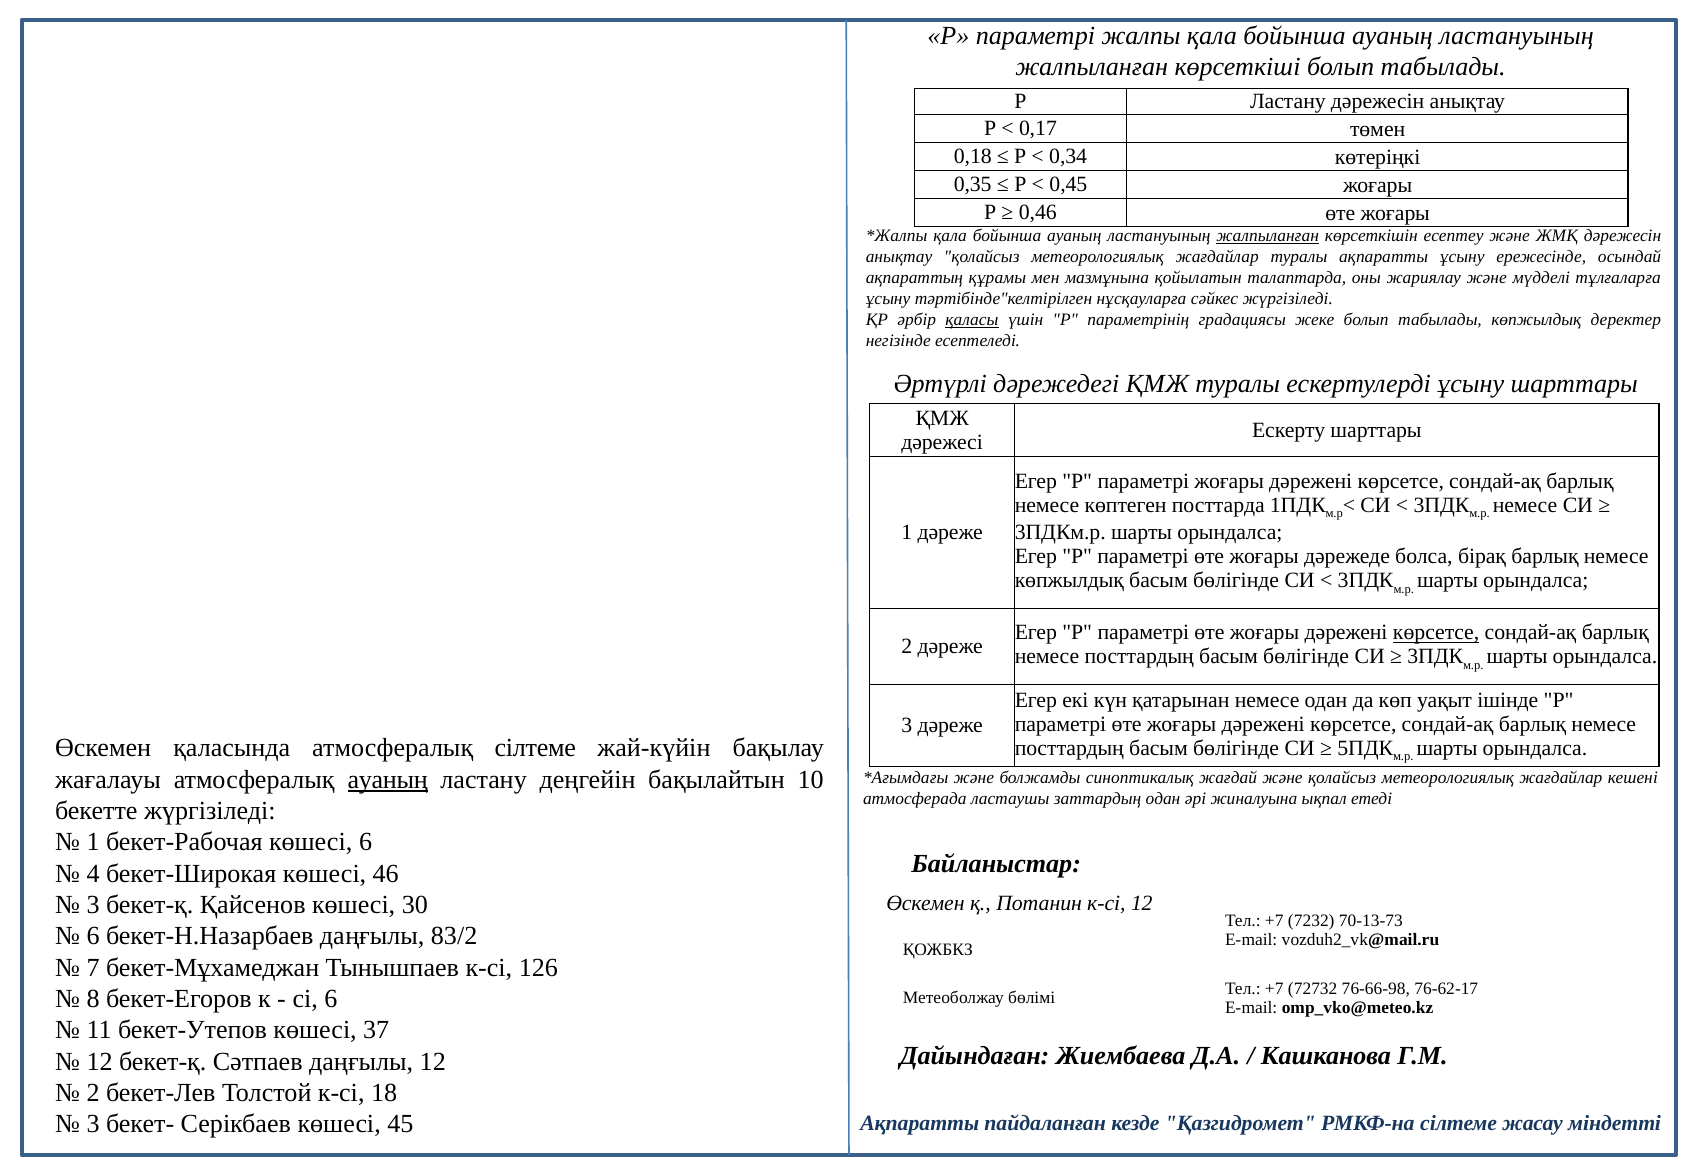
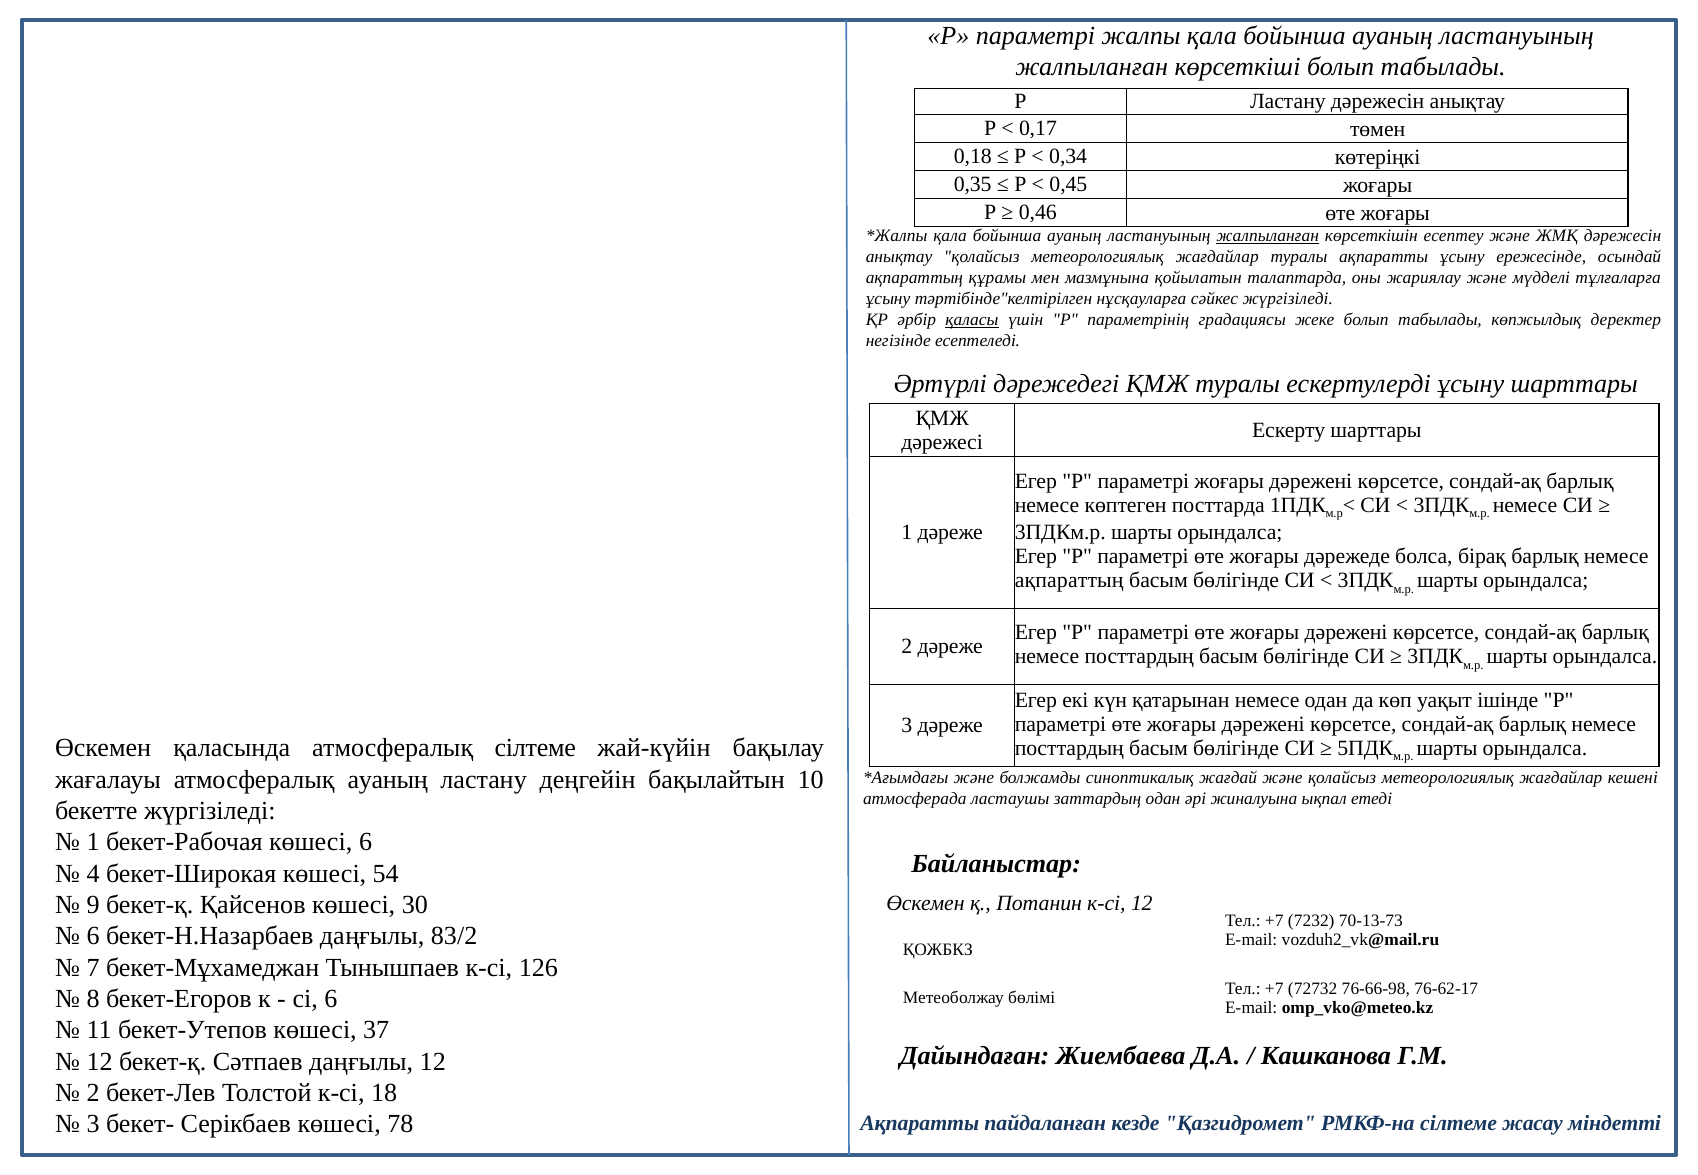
көпжылдық: көпжылдық -> ақпараттың (1069, 581)
көрсетсе underline: present -> none (1436, 633)
ауаның underline: present -> none (388, 780)
46: 46 -> 54 (386, 874)
3: 3 -> 9 (93, 905)
45: 45 -> 78 (400, 1125)
